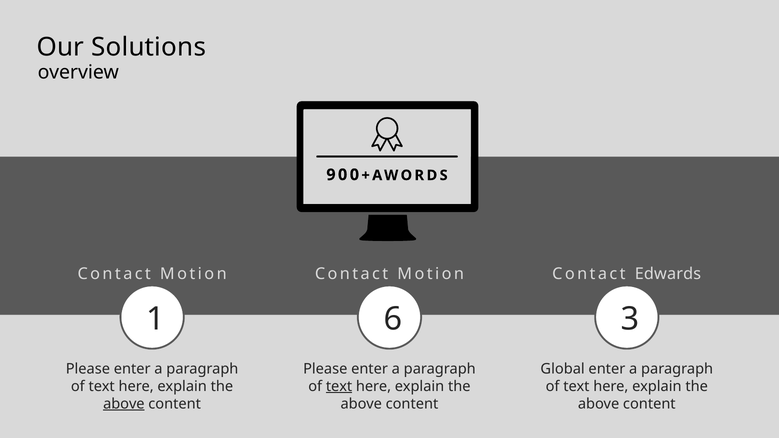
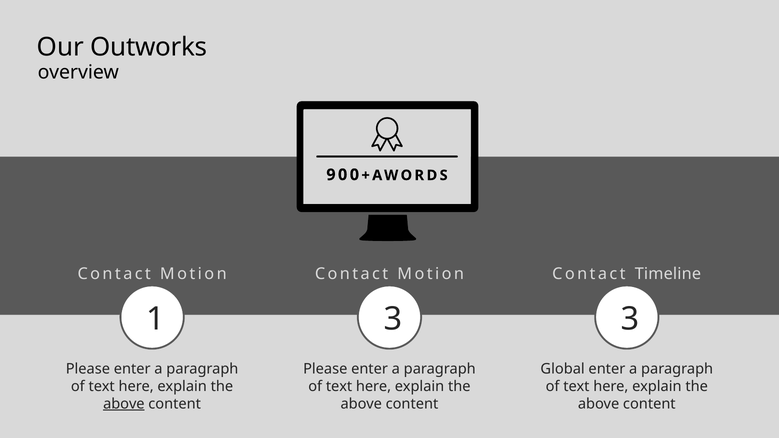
Solutions: Solutions -> Outworks (149, 47)
Edwards: Edwards -> Timeline (668, 274)
1 6: 6 -> 3 (393, 319)
text underline: present -> none (339, 386)
